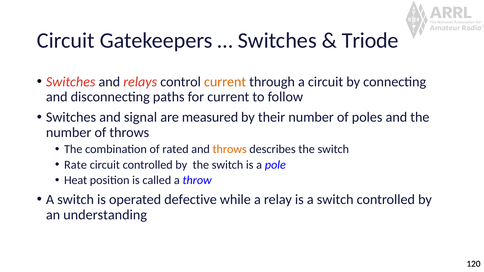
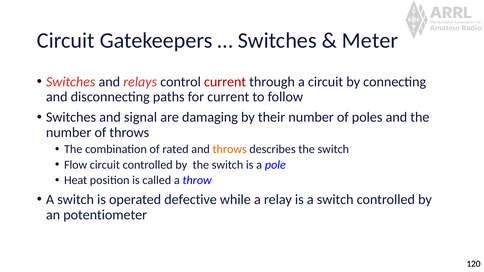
Triode: Triode -> Meter (370, 41)
current colour: orange -> red (225, 82)
measured: measured -> damaging (210, 117)
Rate: Rate -> Flow (76, 165)
understanding: understanding -> potentiometer (105, 215)
